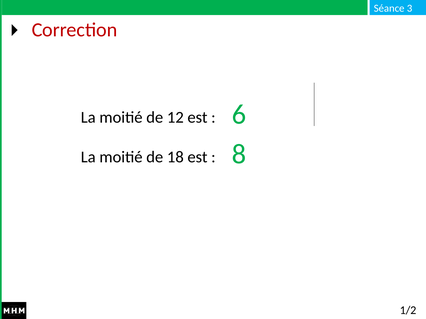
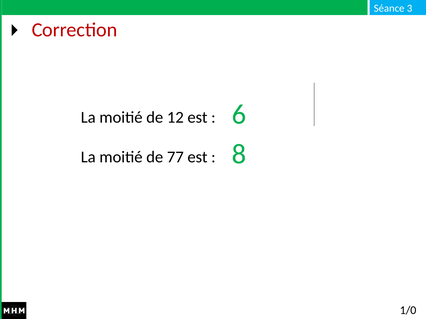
18: 18 -> 77 (175, 157)
1/2: 1/2 -> 1/0 (408, 311)
